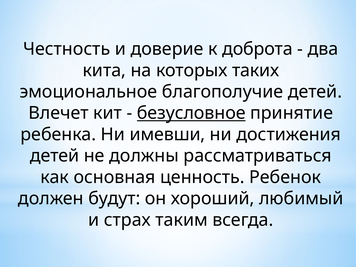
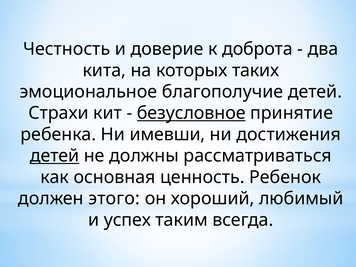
Влечет: Влечет -> Страхи (59, 113)
детей underline: none -> present (55, 156)
будут: будут -> этого (114, 199)
страх: страх -> успех (127, 220)
